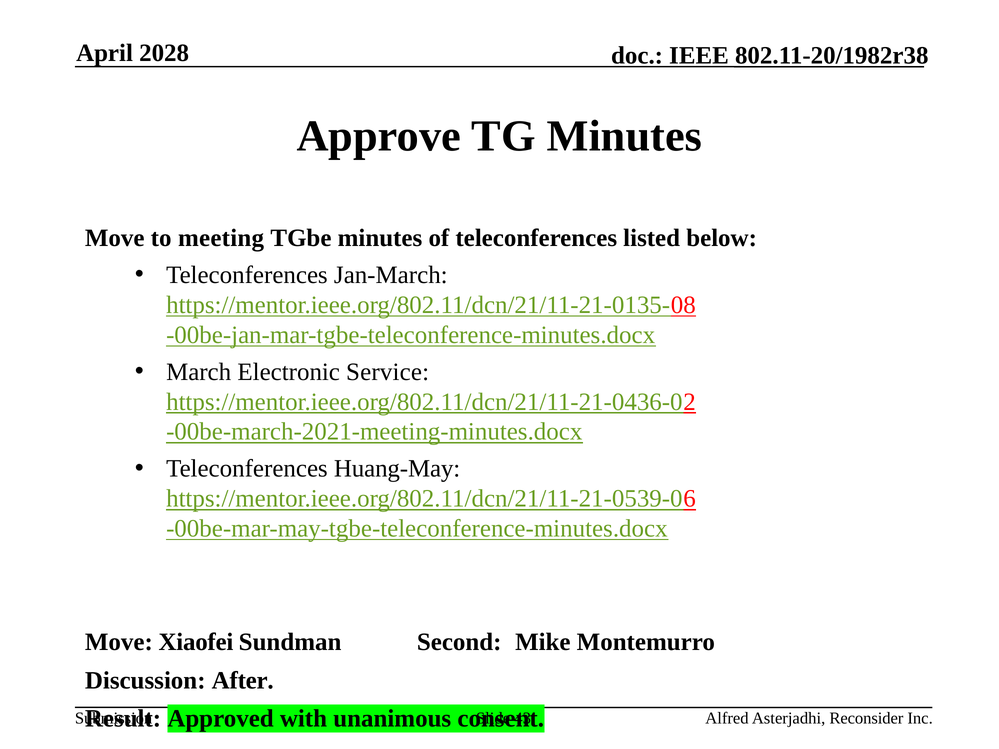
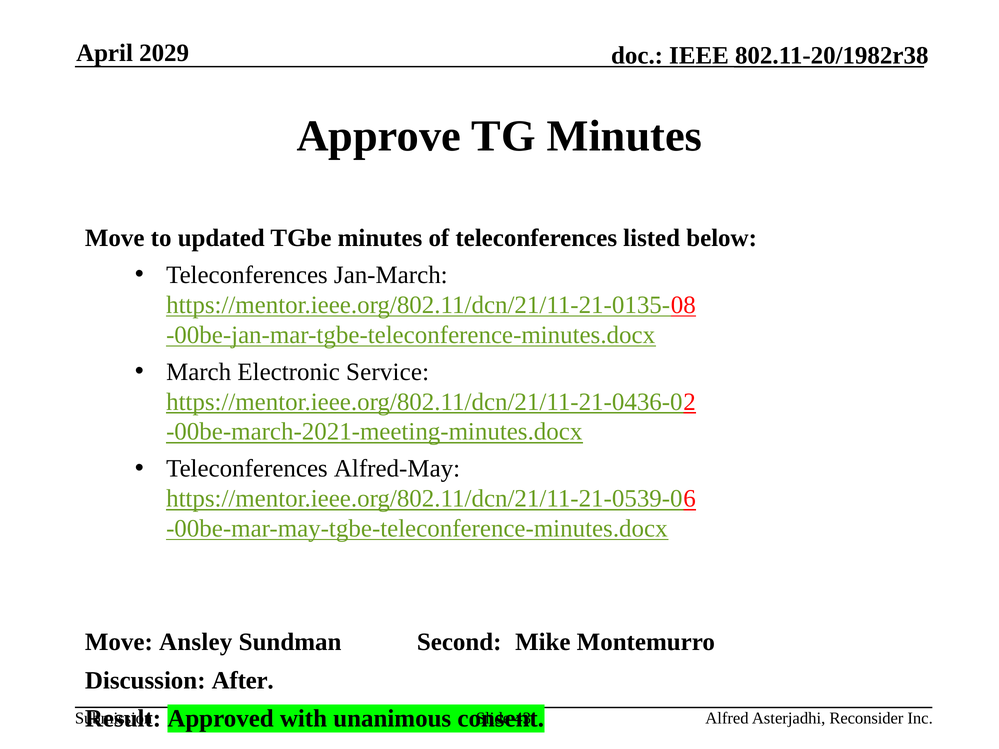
2028: 2028 -> 2029 (164, 53)
meeting: meeting -> updated (221, 238)
Huang-May: Huang-May -> Alfred-May (397, 469)
Xiaofei: Xiaofei -> Ansley (196, 642)
